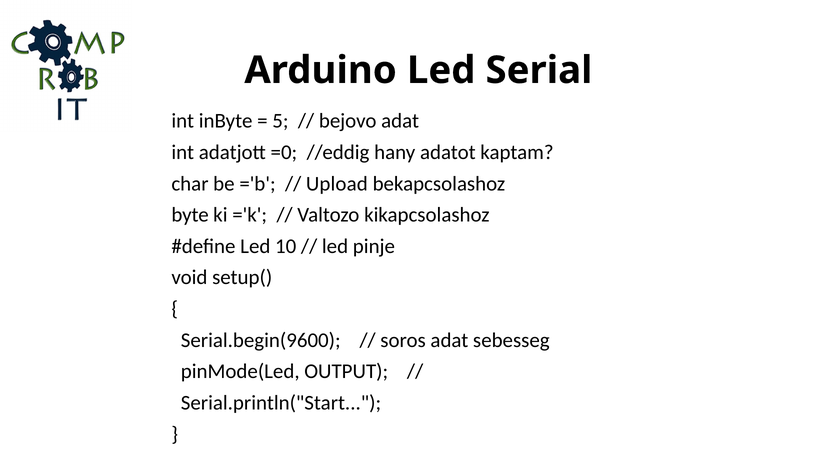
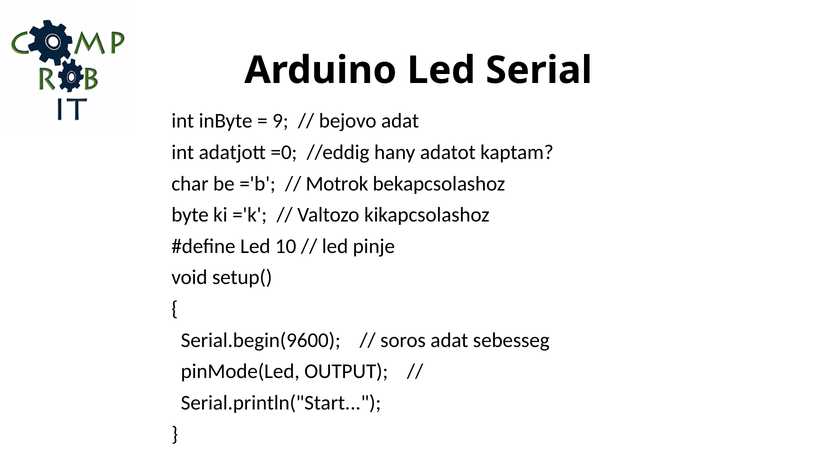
5: 5 -> 9 (280, 121)
Upload: Upload -> Motrok (337, 184)
